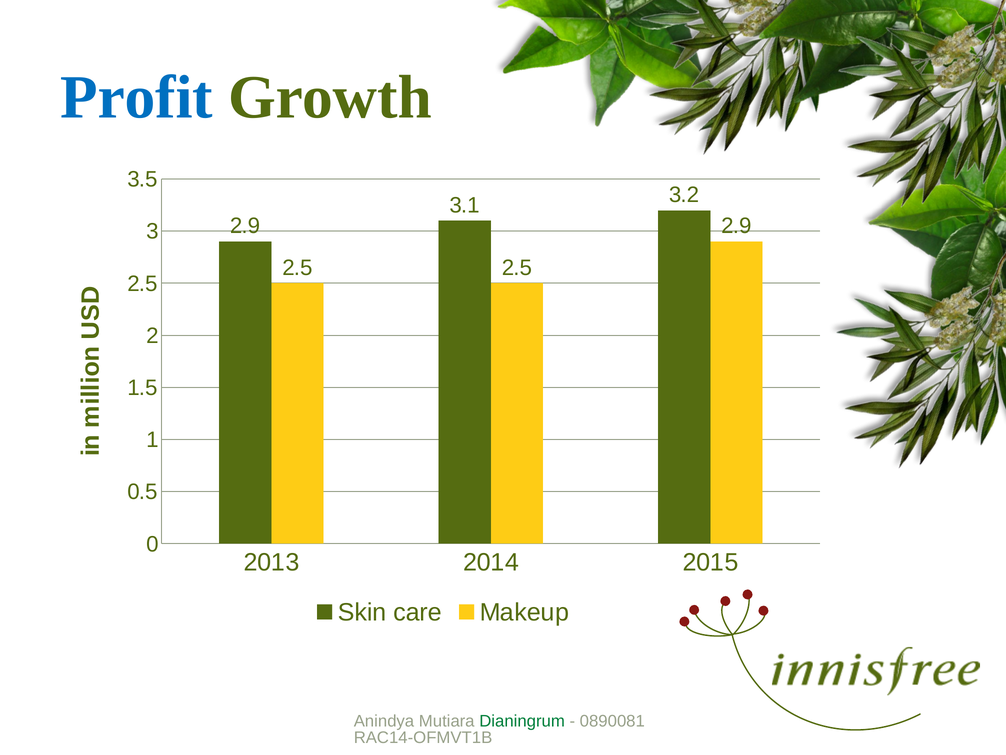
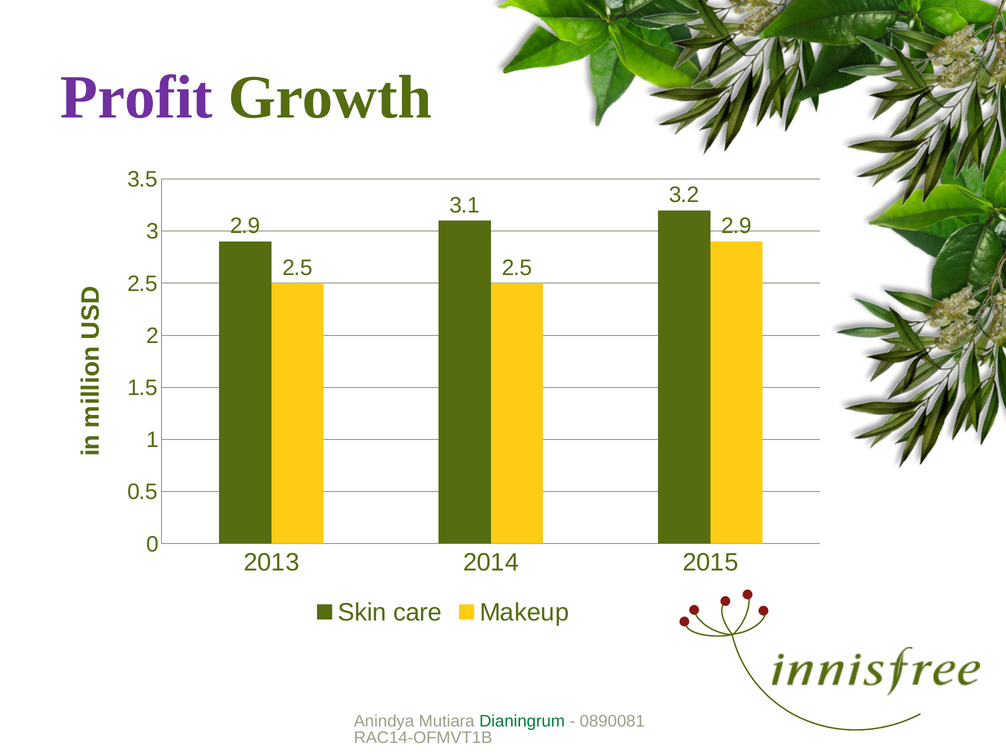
Profit colour: blue -> purple (137, 97)
